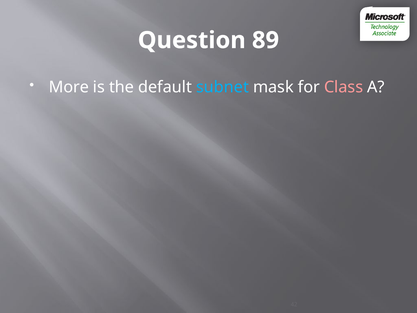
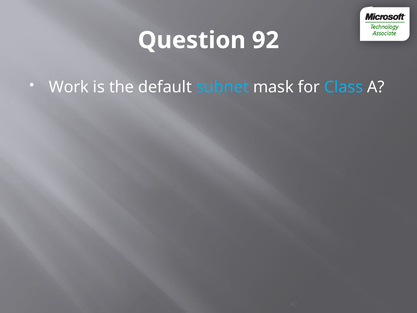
89: 89 -> 92 (266, 40)
More: More -> Work (69, 87)
Class colour: pink -> light blue (344, 87)
